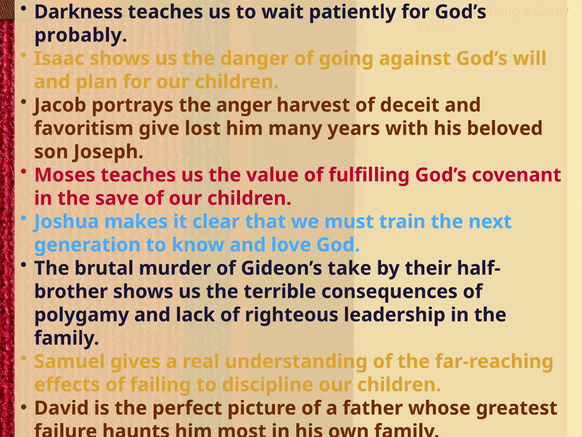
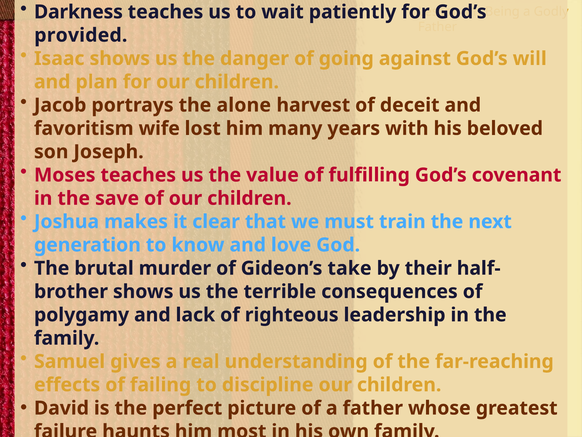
probably: probably -> provided (81, 35)
anger: anger -> alone (244, 105)
give: give -> wife (159, 128)
